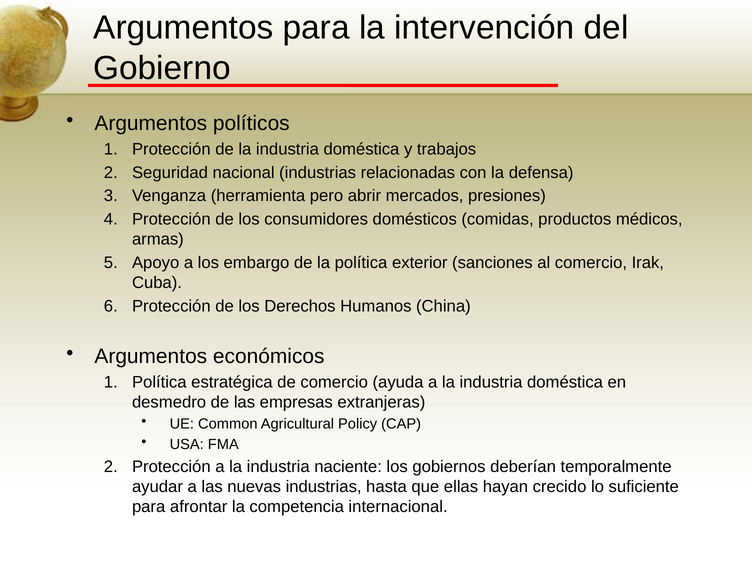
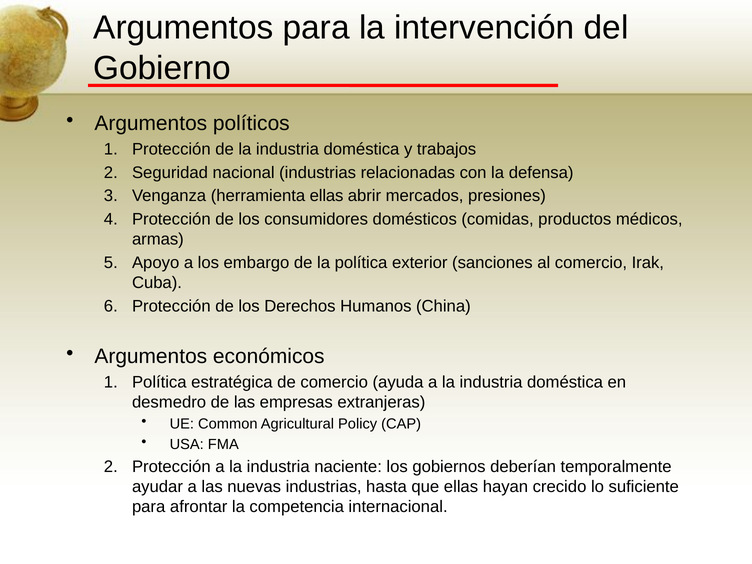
herramienta pero: pero -> ellas (327, 196)
